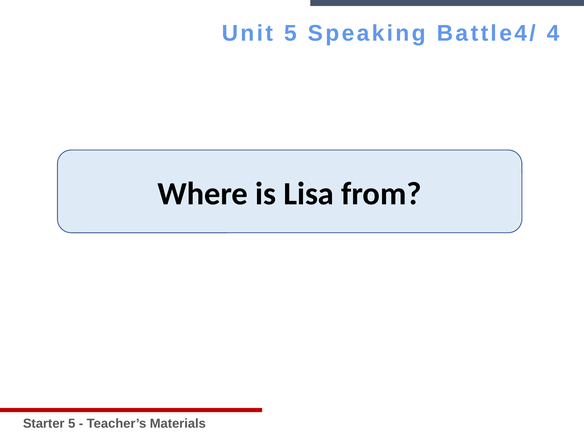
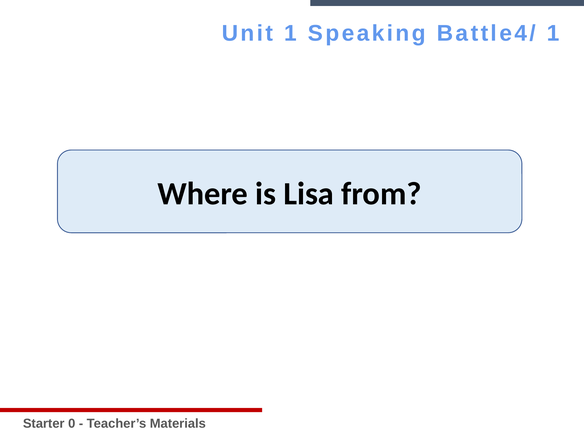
Unit 5: 5 -> 1 (291, 33)
Battle4/ 4: 4 -> 1 (553, 33)
Starter 5: 5 -> 0 (72, 424)
